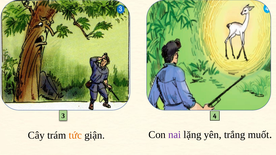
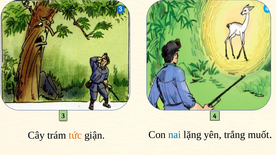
nai colour: purple -> blue (175, 135)
